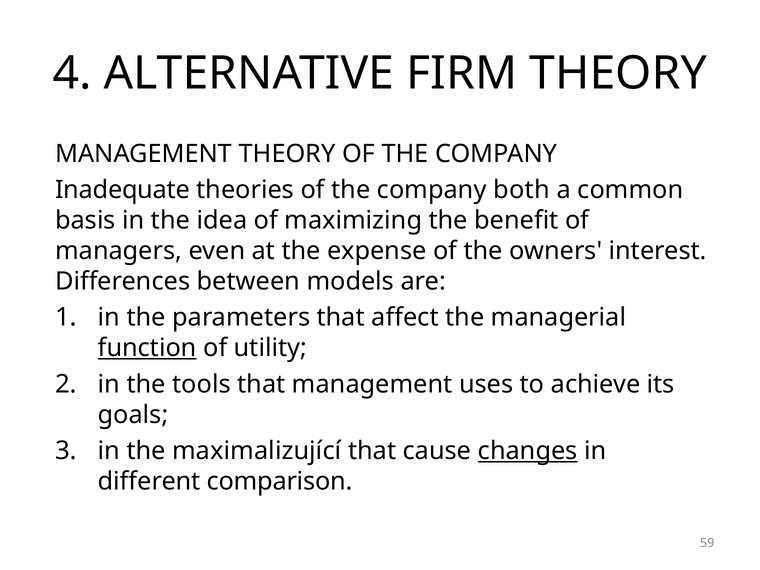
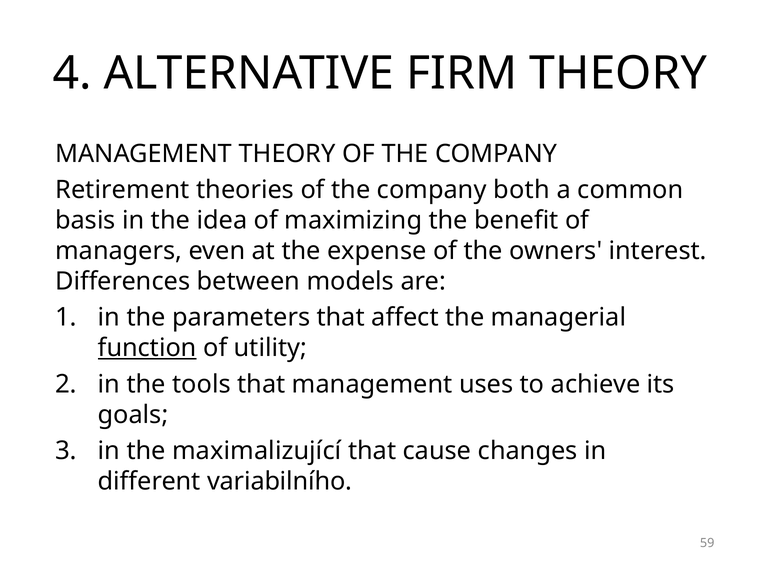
Inadequate: Inadequate -> Retirement (122, 190)
changes underline: present -> none (528, 451)
comparison: comparison -> variabilního (280, 481)
